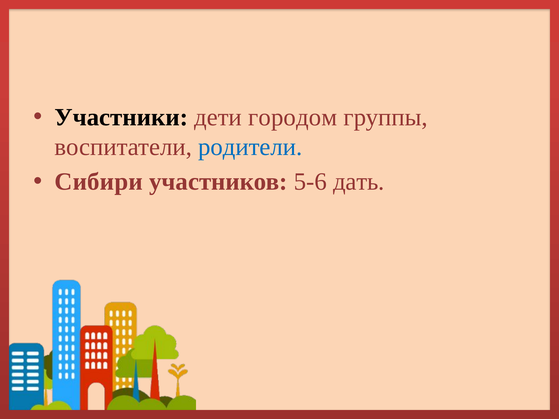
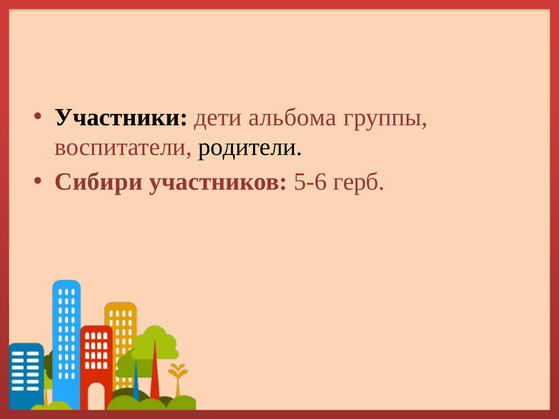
городом: городом -> альбома (293, 117)
родители colour: blue -> black (250, 147)
дать: дать -> герб (359, 182)
